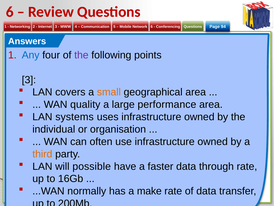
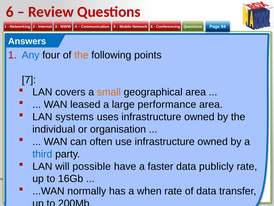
the colour: purple -> orange (81, 55)
3: 3 -> 7 (29, 80)
quality: quality -> leased (85, 104)
third colour: orange -> blue (42, 154)
through: through -> publicly (216, 166)
make: make -> when (149, 191)
